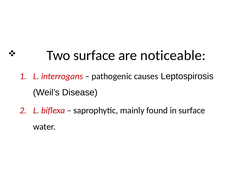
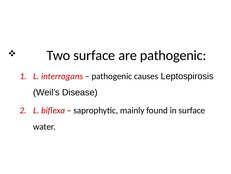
are noticeable: noticeable -> pathogenic (173, 55)
